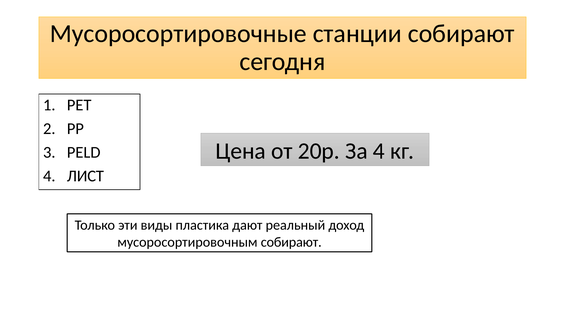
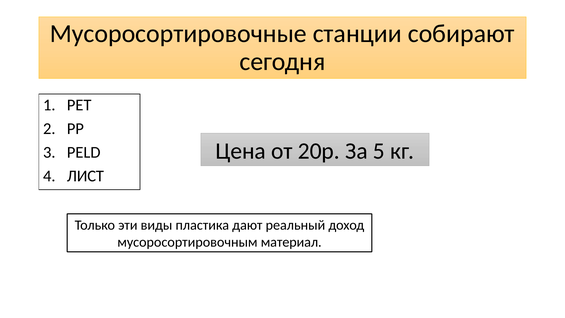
За 4: 4 -> 5 (379, 151)
мусоросортировочным собирают: собирают -> материал (291, 242)
